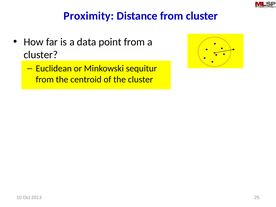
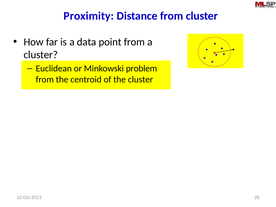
sequitur: sequitur -> problem (142, 69)
